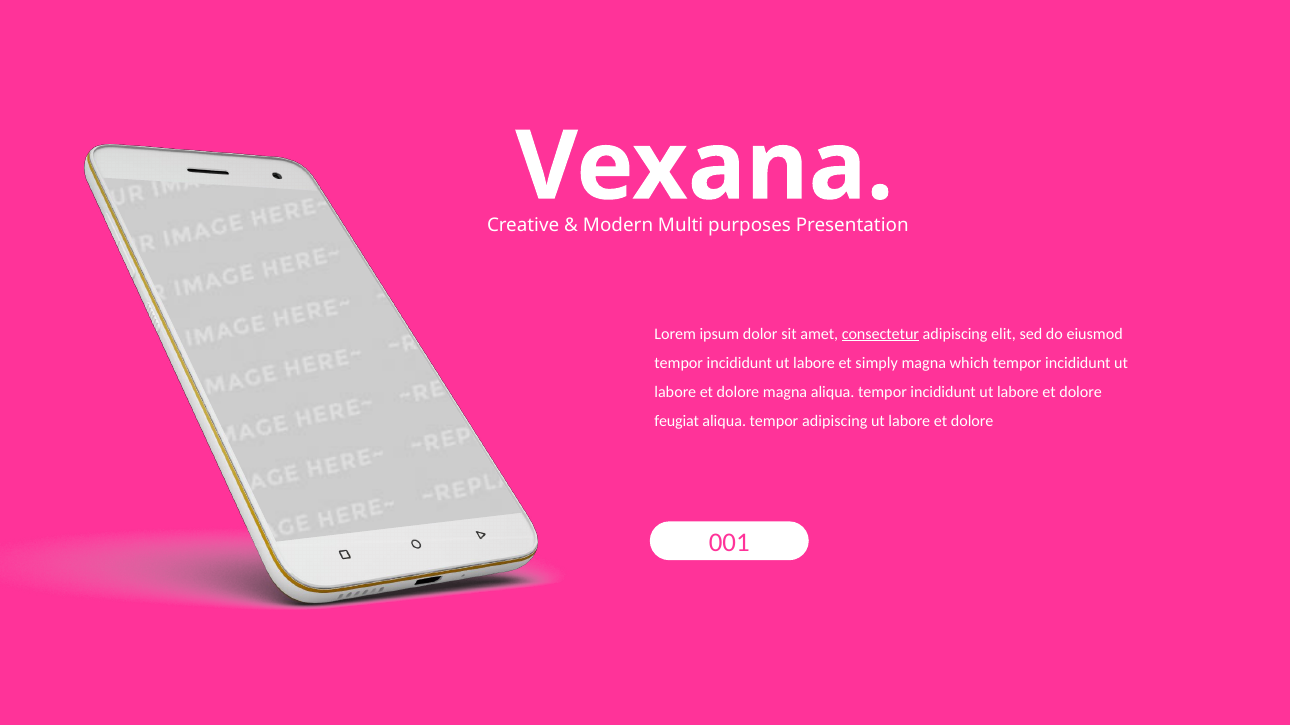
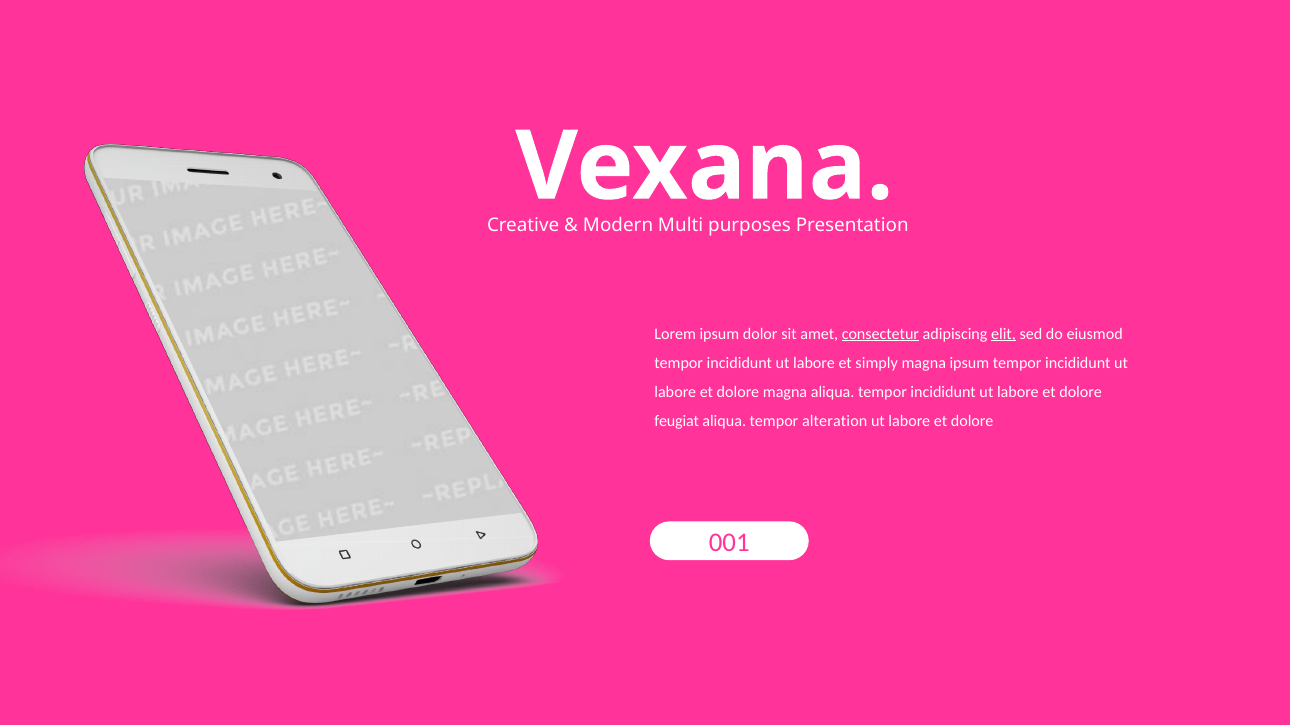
elit underline: none -> present (1003, 334)
magna which: which -> ipsum (969, 363)
tempor adipiscing: adipiscing -> alteration (835, 421)
